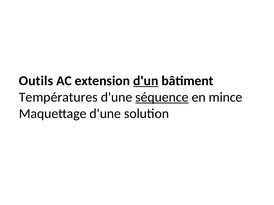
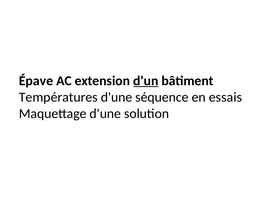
Outils: Outils -> Épave (36, 81)
séquence underline: present -> none (162, 97)
mince: mince -> essais (225, 97)
